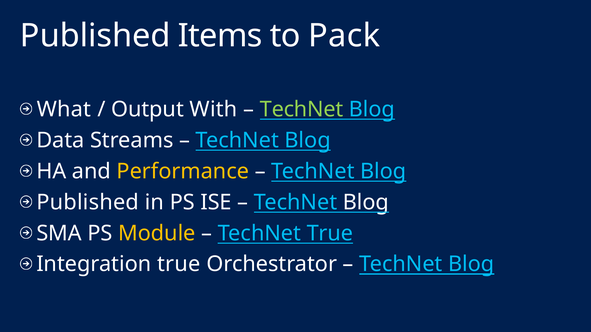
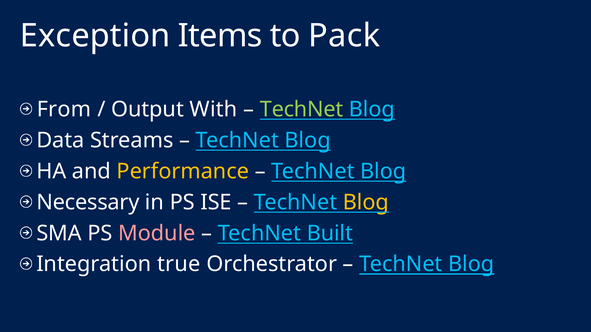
Published: Published -> Exception (95, 36)
What: What -> From (64, 109)
Published: Published -> Necessary (88, 202)
Blog colour: white -> yellow (366, 202)
Module colour: yellow -> pink (157, 233)
TechNet True: True -> Built (330, 233)
